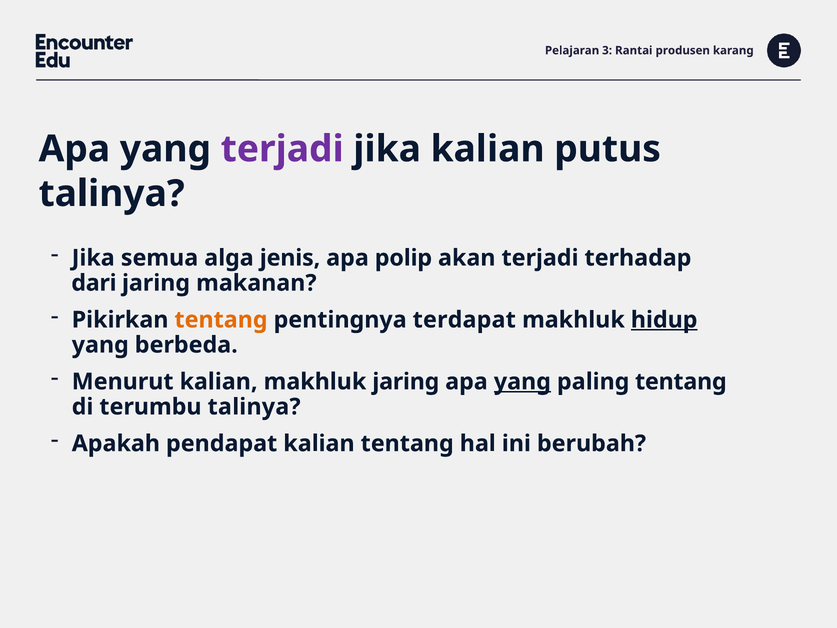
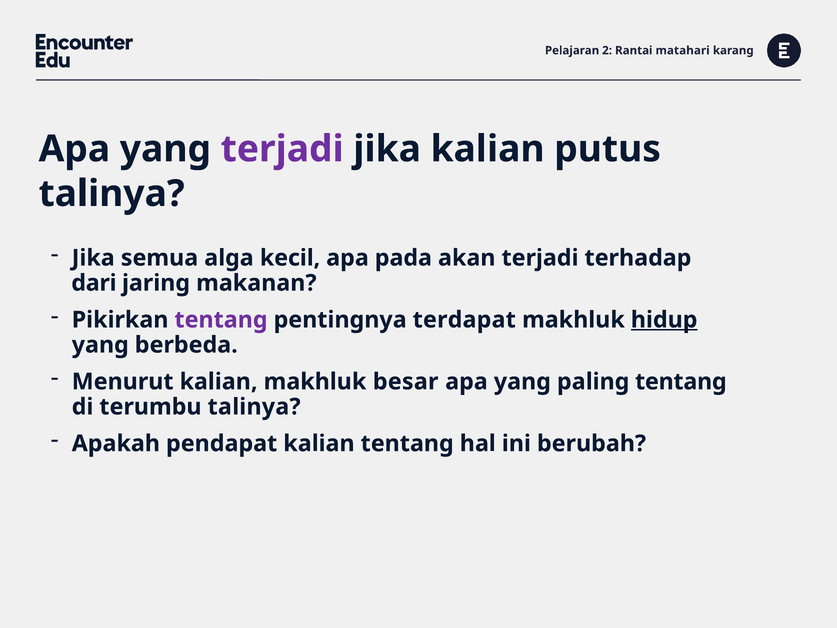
3: 3 -> 2 (607, 50)
produsen: produsen -> matahari (683, 50)
jenis: jenis -> kecil (290, 258)
polip: polip -> pada (403, 258)
tentang colour: orange -> purple (221, 320)
makhluk jaring: jaring -> besar (406, 382)
yang underline: present -> none (522, 382)
